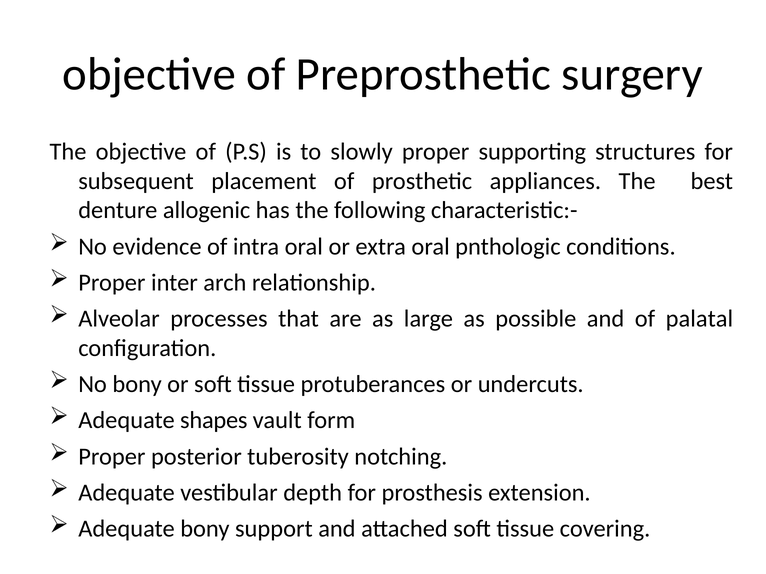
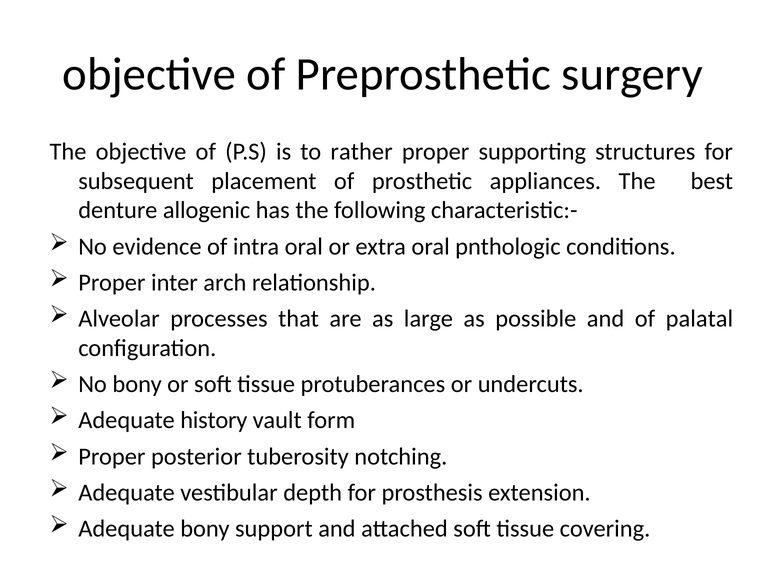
slowly: slowly -> rather (362, 152)
shapes: shapes -> history (214, 421)
